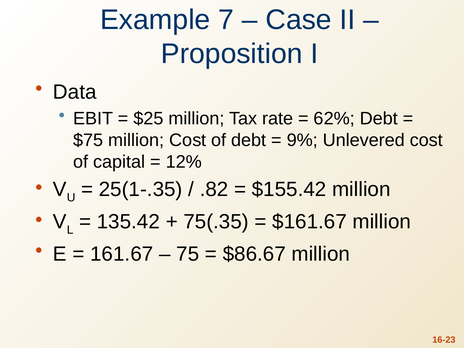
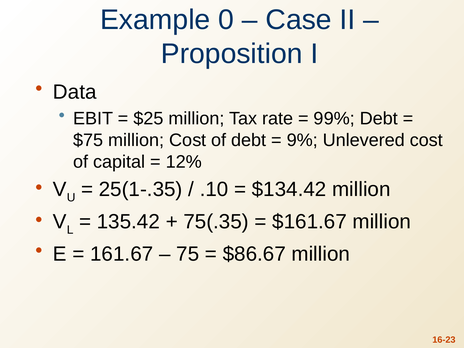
7: 7 -> 0 (226, 20)
62%: 62% -> 99% (334, 119)
.82: .82 -> .10 (214, 189)
$155.42: $155.42 -> $134.42 (289, 189)
